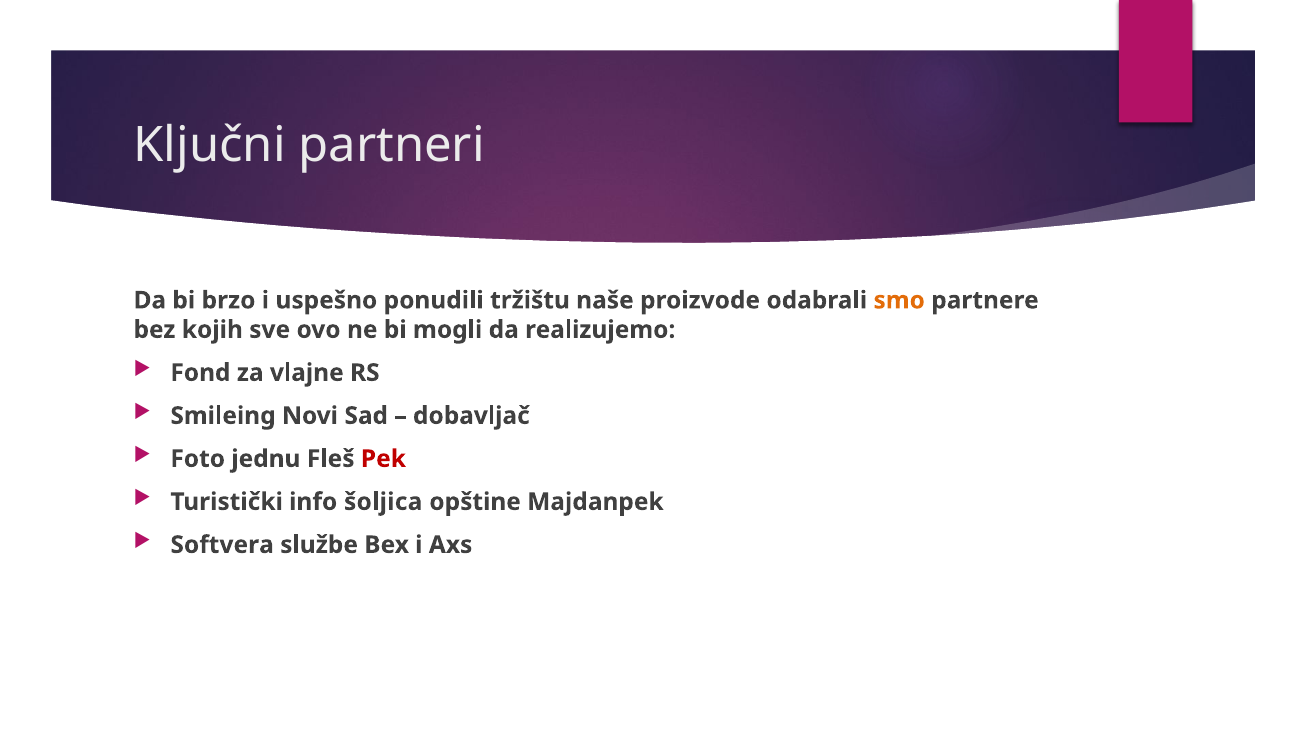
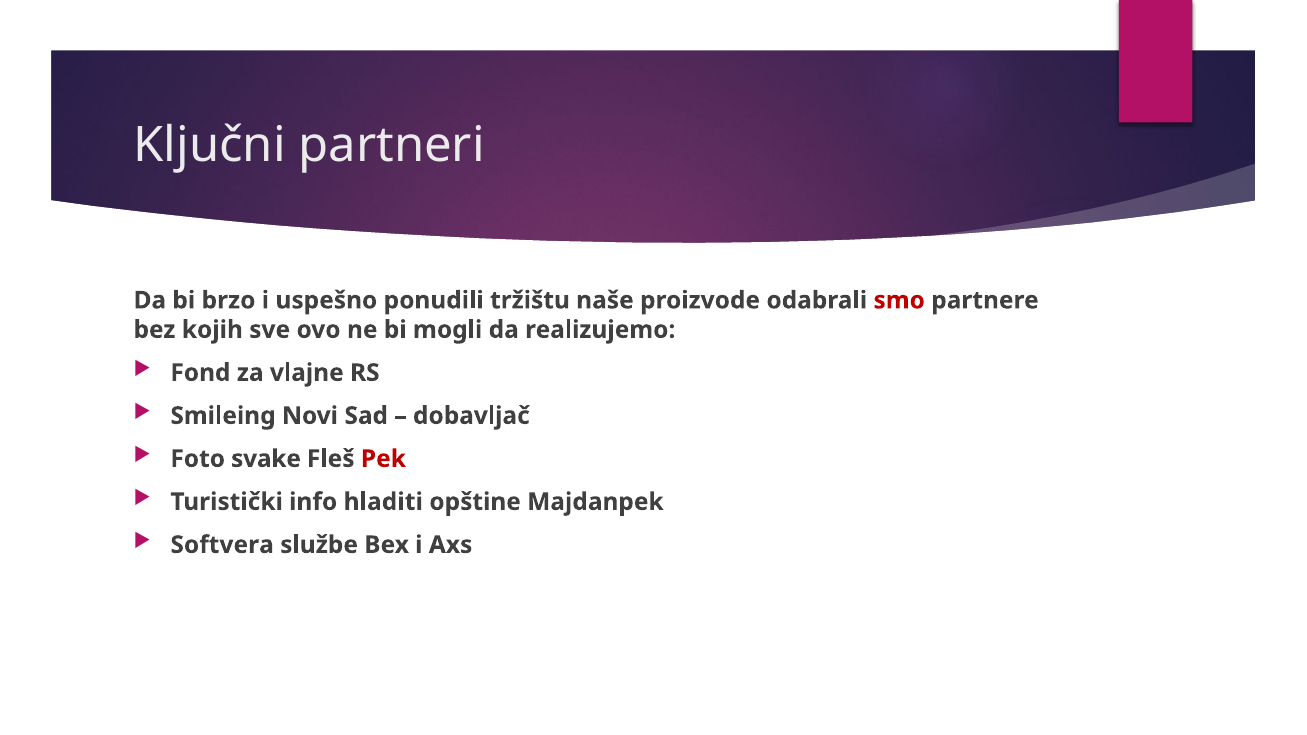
smo colour: orange -> red (899, 300)
jednu: jednu -> svake (266, 459)
šoljica: šoljica -> hladiti (383, 502)
